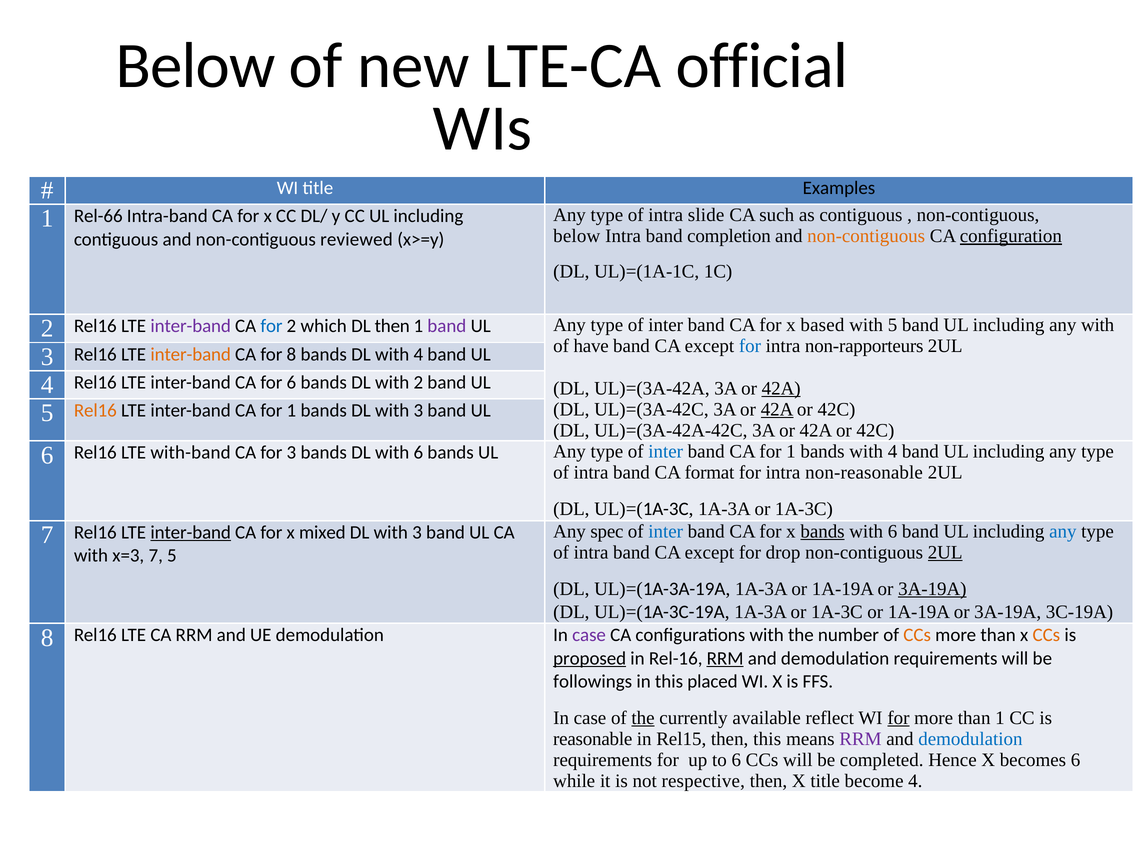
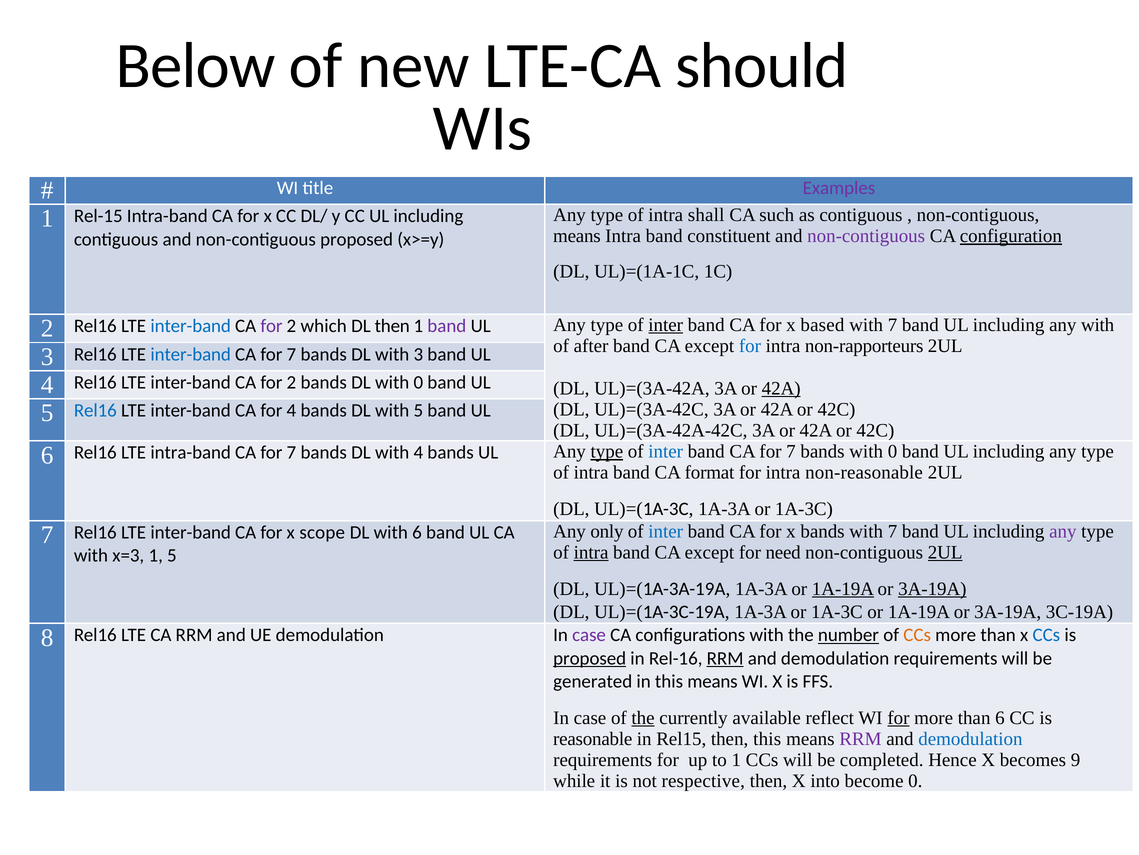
official: official -> should (762, 66)
Examples colour: black -> purple (839, 188)
intra slide: slide -> shall (706, 215)
Rel-66: Rel-66 -> Rel-15 (98, 216)
below: below -> means (577, 236)
completion: completion -> constituent (729, 236)
non-contiguous colour: orange -> purple (866, 236)
non-contiguous reviewed: reviewed -> proposed (357, 239)
inter-band colour: purple -> blue (191, 326)
for colour: blue -> purple (272, 326)
inter underline: none -> present (666, 325)
5: 5 -> 7 (893, 325)
have: have -> after (591, 346)
inter-band colour: orange -> blue (191, 354)
8: 8 -> 7 (291, 354)
DL with 4: 4 -> 3 (418, 354)
6: 6 -> 2 (291, 382)
DL with 2: 2 -> 0 (418, 382)
42A underline: present -> none (777, 409)
Rel16 colour: orange -> blue (95, 410)
inter-band CA for 1: 1 -> 4 (291, 410)
bands DL with 3: 3 -> 5 (418, 410)
LTE with-band: with-band -> intra-band (191, 452)
3: 3 -> 7 (291, 452)
DL with 6: 6 -> 4 (418, 452)
type underline: none -> present (607, 451)
band CA for 1: 1 -> 7 (791, 451)
bands with 4: 4 -> 0 (893, 451)
spec: spec -> only (607, 531)
bands underline: present -> none (823, 531)
6: 6 -> 7 (893, 531)
any colour: blue -> purple (1063, 531)
inter-band underline: present -> none (191, 532)
mixed: mixed -> scope (322, 532)
3: 3 -> 6 (417, 532)
intra underline: none -> present (591, 552)
drop: drop -> need (783, 552)
x=3 7: 7 -> 1 (156, 555)
1A-19A underline: none -> present (843, 588)
number underline: none -> present (848, 635)
CCs colour: orange -> blue (1046, 635)
followings: followings -> generated (593, 681)
in this placed: placed -> means (713, 681)
than 1: 1 -> 6 (1000, 717)
to 6: 6 -> 1 (736, 759)
becomes 6: 6 -> 9 (1076, 759)
X title: title -> into (825, 780)
become 4: 4 -> 0 (915, 780)
